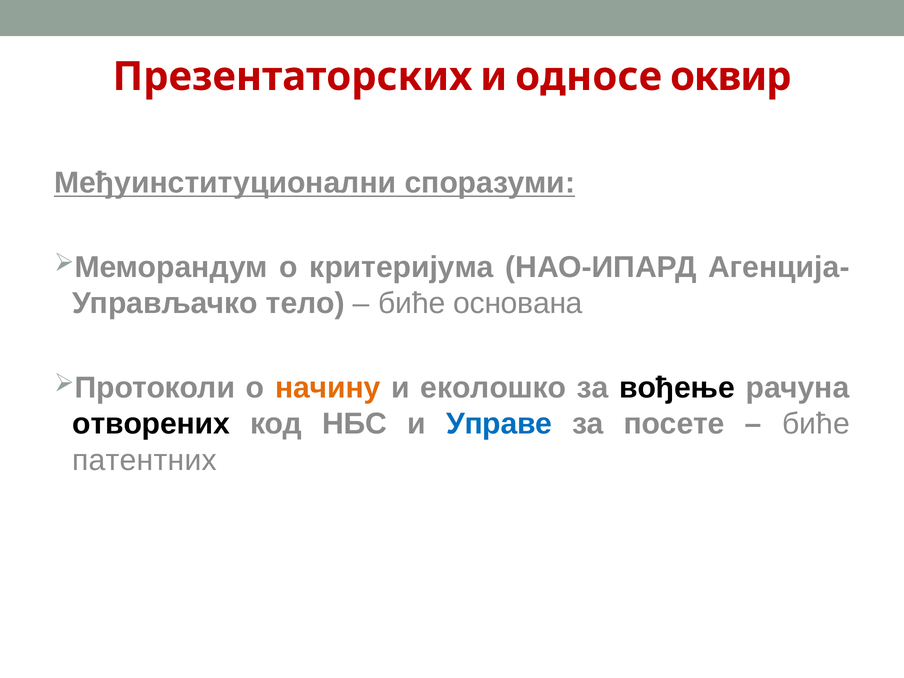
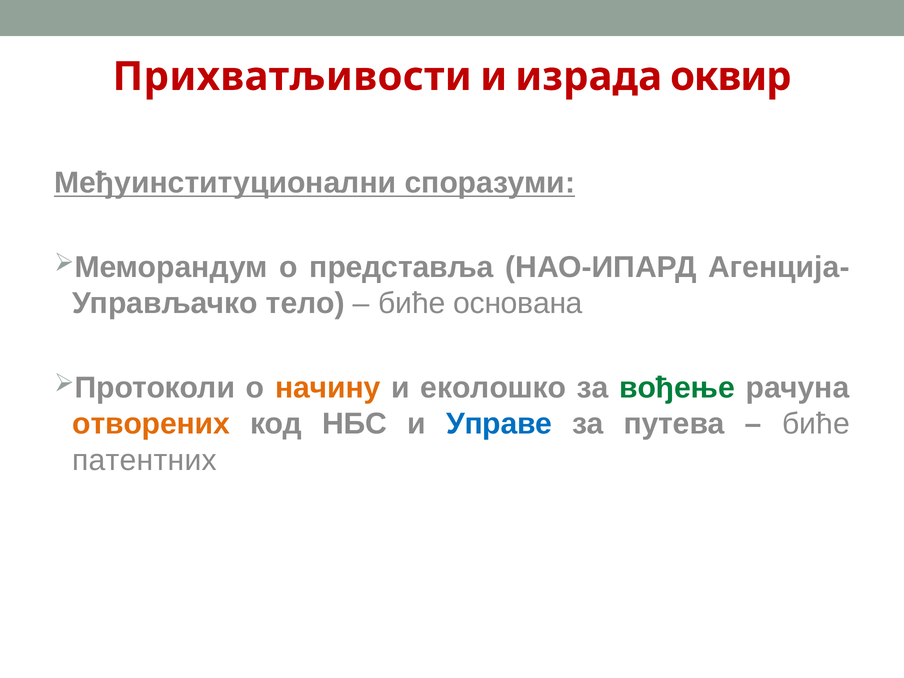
Презентаторских: Презентаторских -> Прихватљивости (292, 77)
односе: односе -> израда (589, 77)
критеријума: критеријума -> представља (402, 267)
вођење colour: black -> green (677, 388)
отворених colour: black -> orange (151, 424)
посете: посете -> путева (674, 424)
